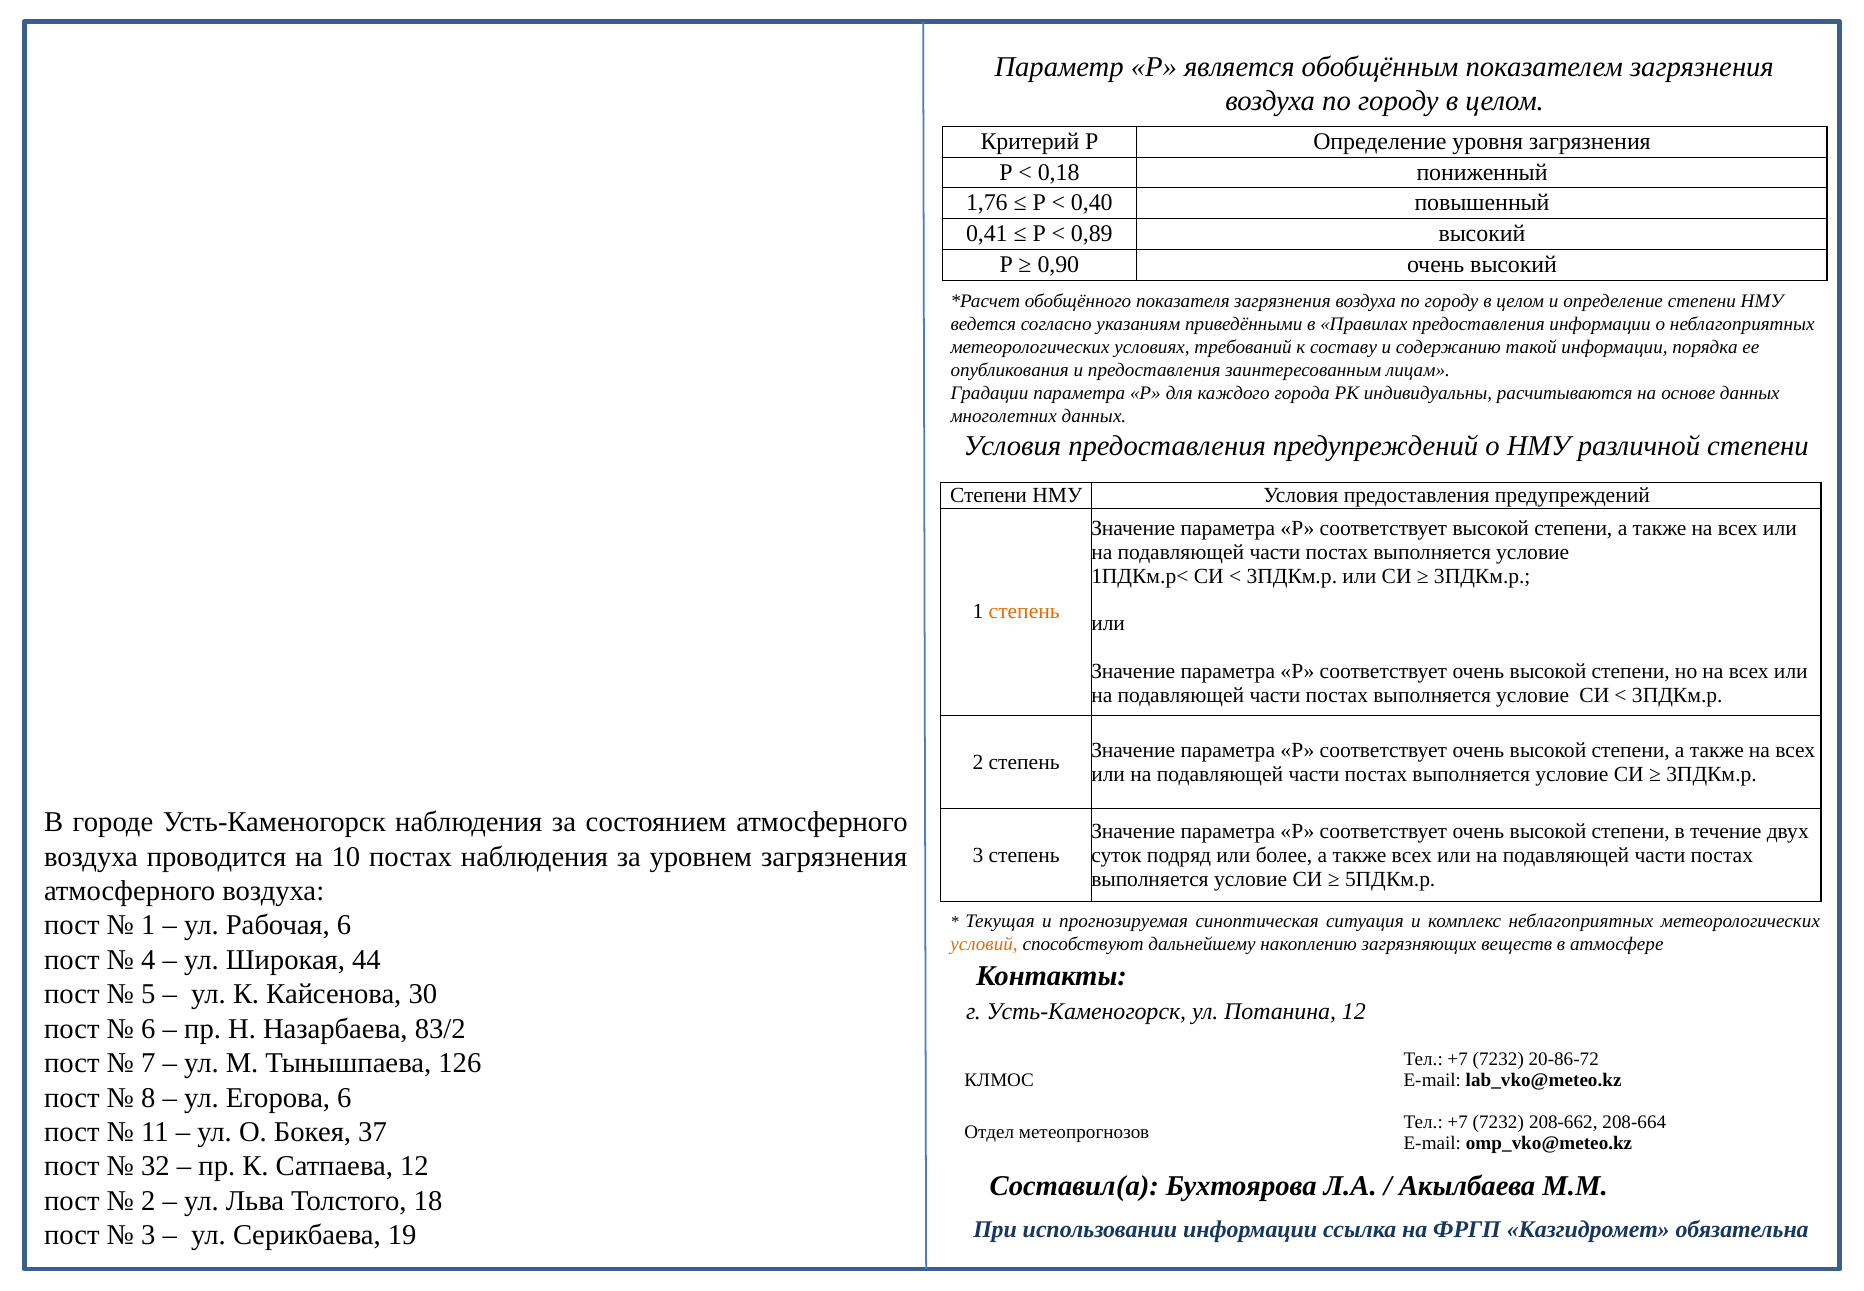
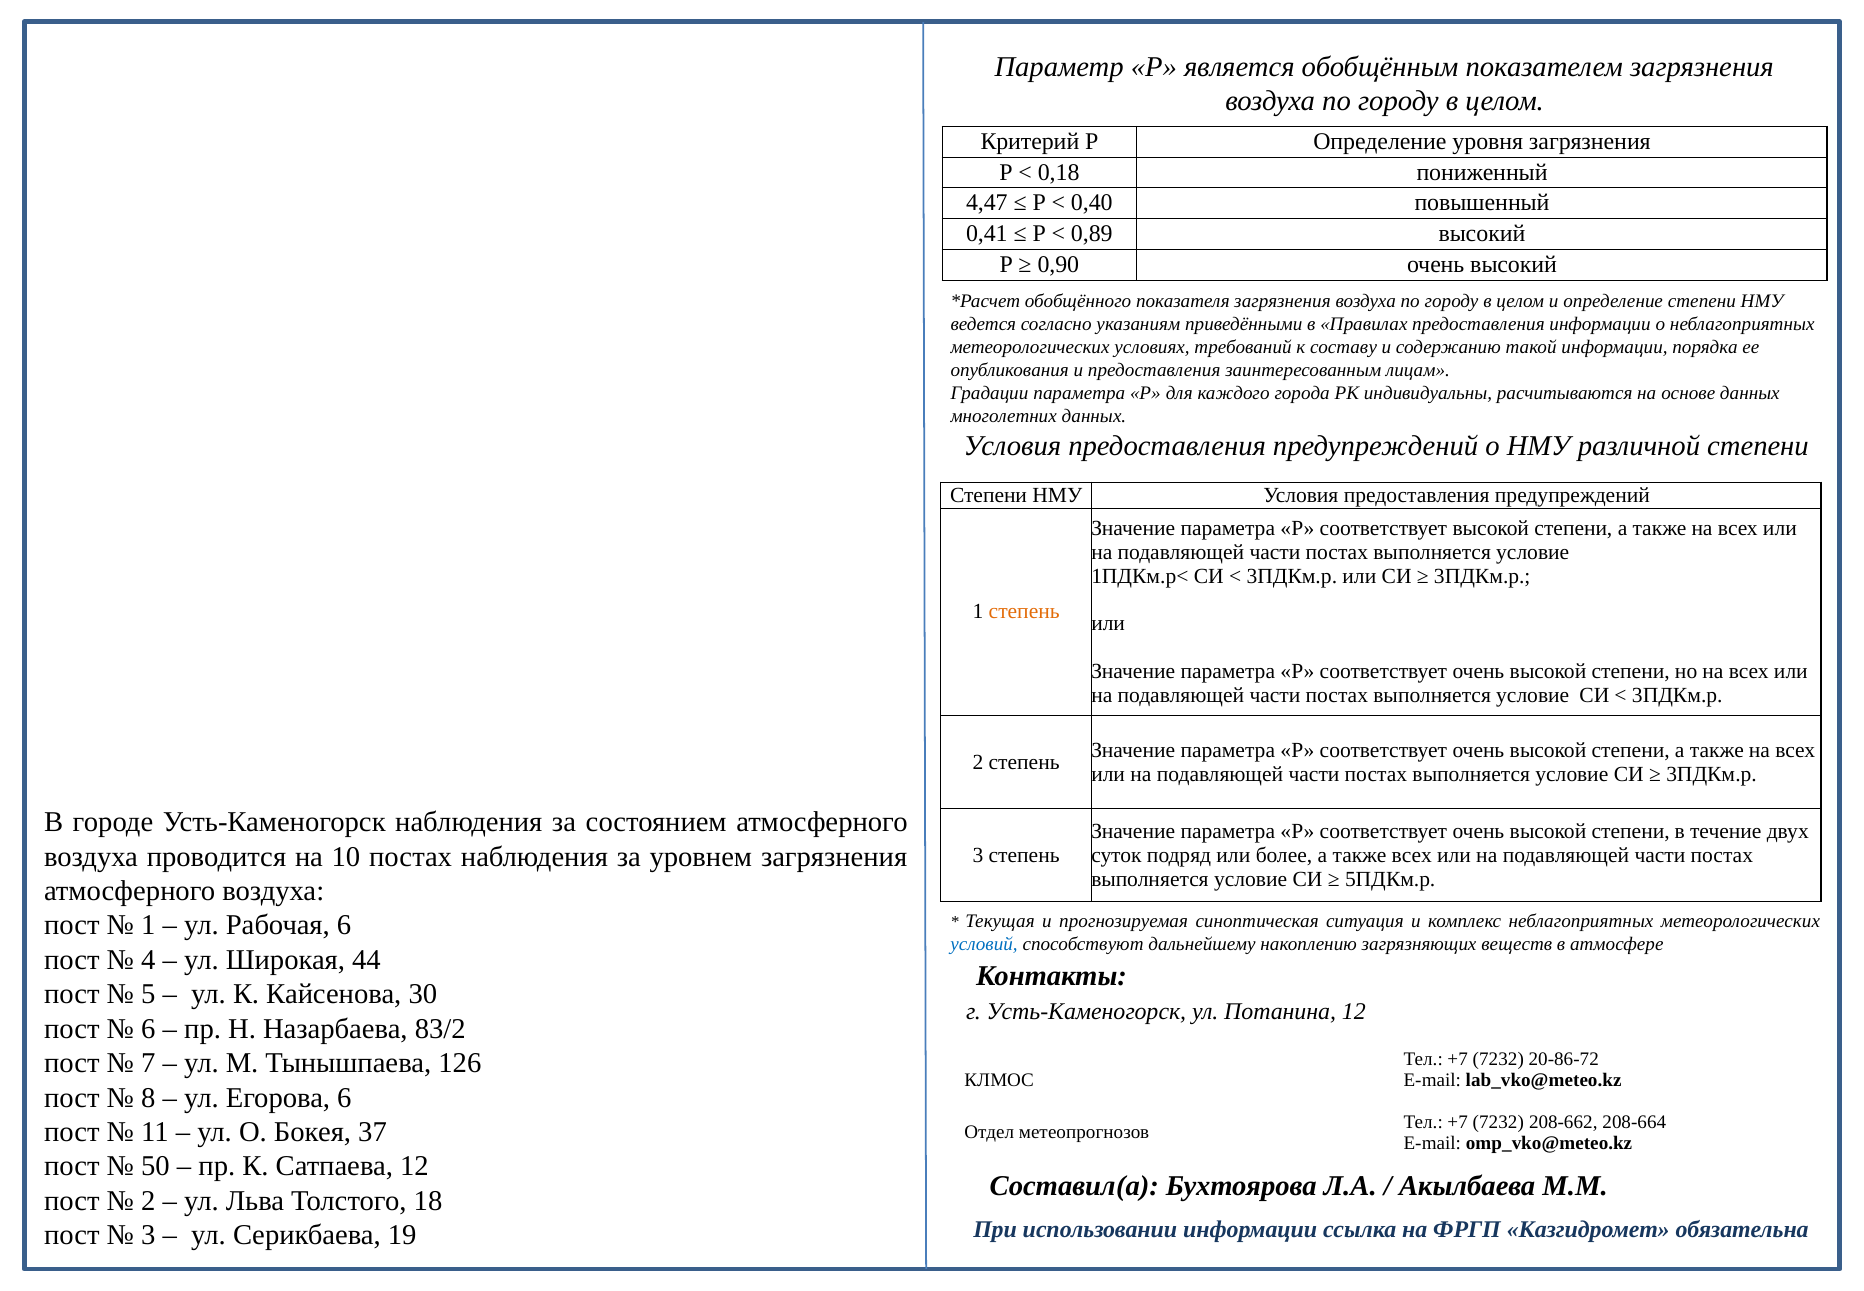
1,76: 1,76 -> 4,47 (987, 203)
условий colour: orange -> blue (984, 944)
32: 32 -> 50 (155, 1166)
